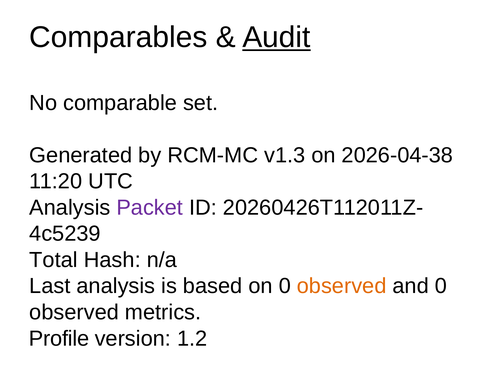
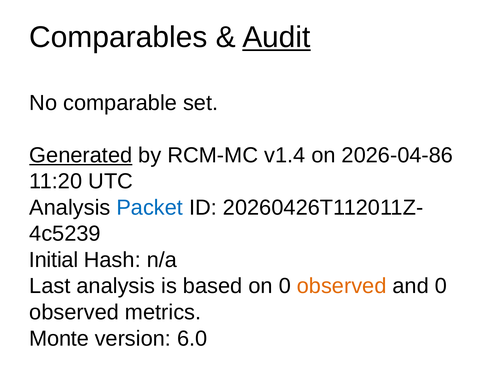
Generated underline: none -> present (81, 155)
v1.3: v1.3 -> v1.4 (285, 155)
2026-04-38: 2026-04-38 -> 2026-04-86 (397, 155)
Packet colour: purple -> blue (150, 207)
Total: Total -> Initial (54, 260)
Profile: Profile -> Monte (59, 338)
1.2: 1.2 -> 6.0 (192, 338)
